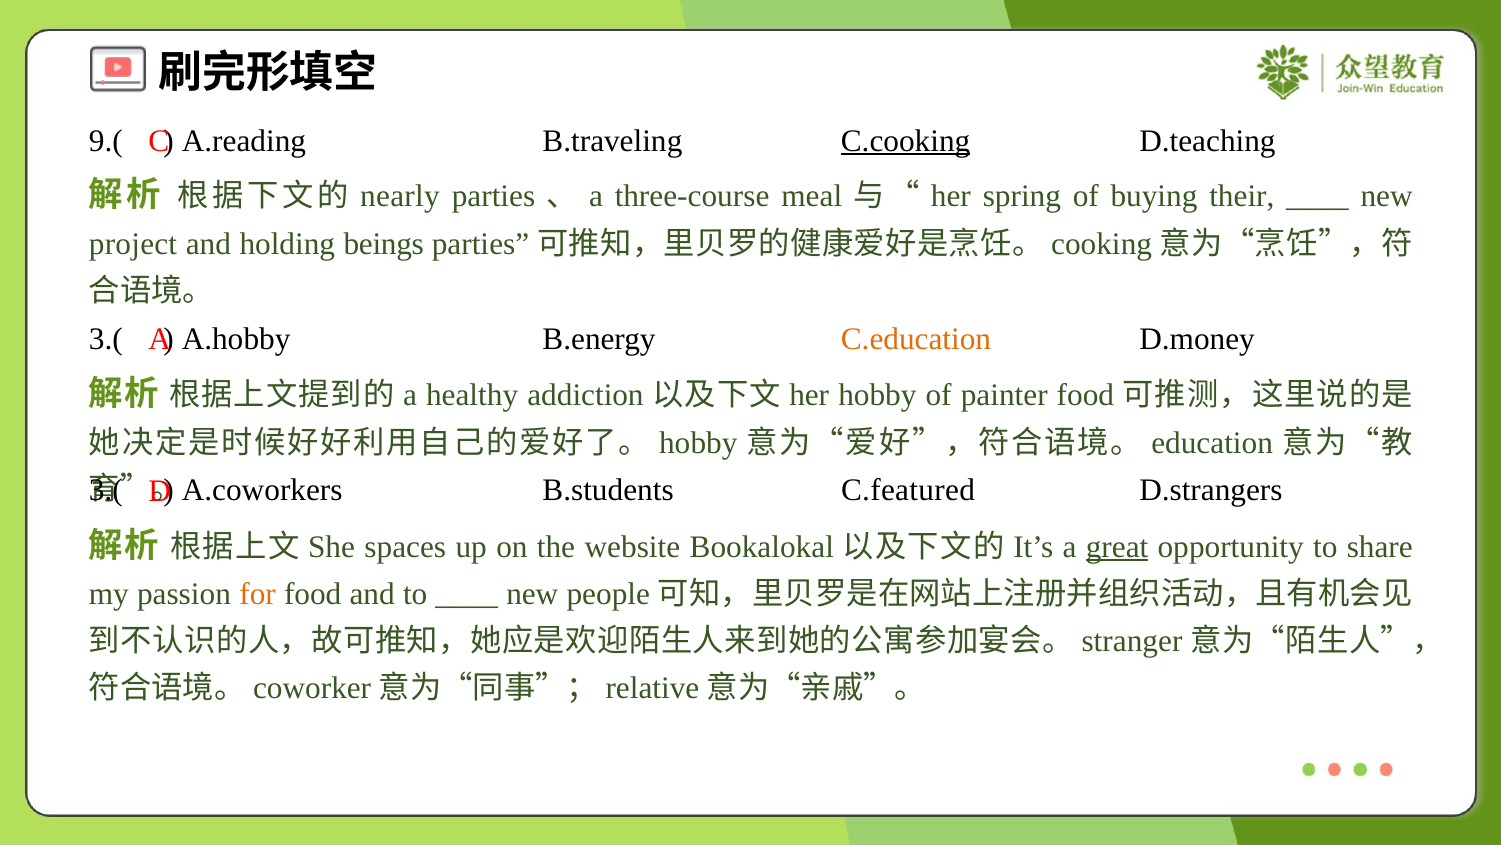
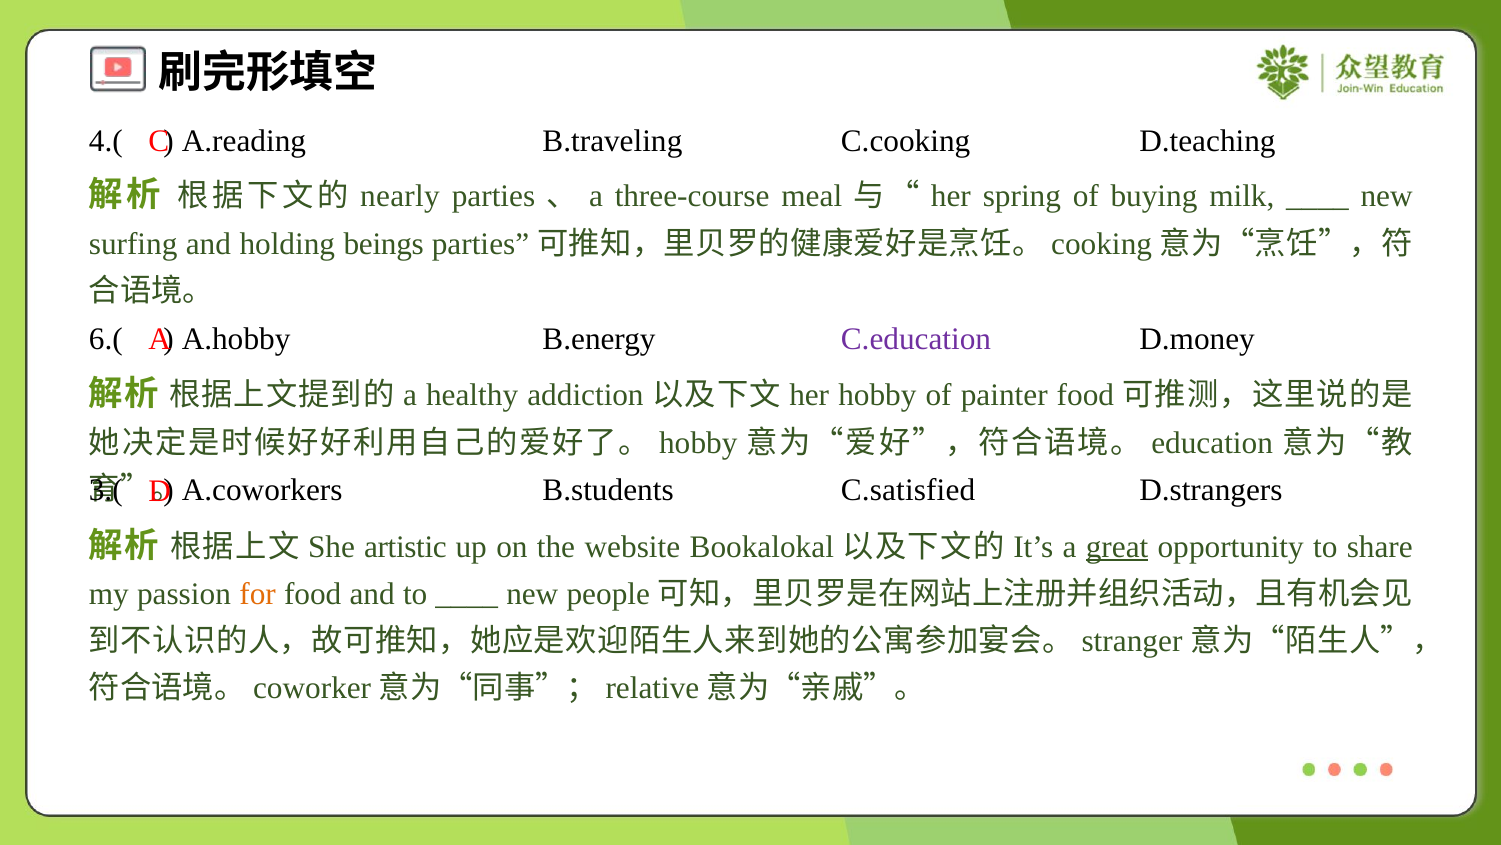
9.(: 9.( -> 4.( (106, 141)
C.cooking underline: present -> none (906, 141)
their: their -> milk (1242, 196)
project: project -> surfing (133, 244)
3.(: 3.( -> 6.( (106, 339)
C.education colour: orange -> purple (916, 339)
C.featured: C.featured -> C.satisfied (908, 490)
spaces: spaces -> artistic (405, 547)
